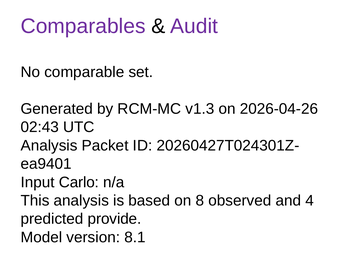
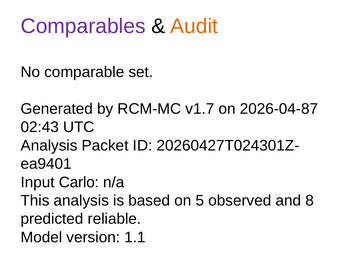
Audit colour: purple -> orange (194, 26)
v1.3: v1.3 -> v1.7 (200, 109)
2026-04-26: 2026-04-26 -> 2026-04-87 (279, 109)
8: 8 -> 5 (200, 201)
4: 4 -> 8 (310, 201)
provide: provide -> reliable (114, 219)
8.1: 8.1 -> 1.1 (135, 237)
